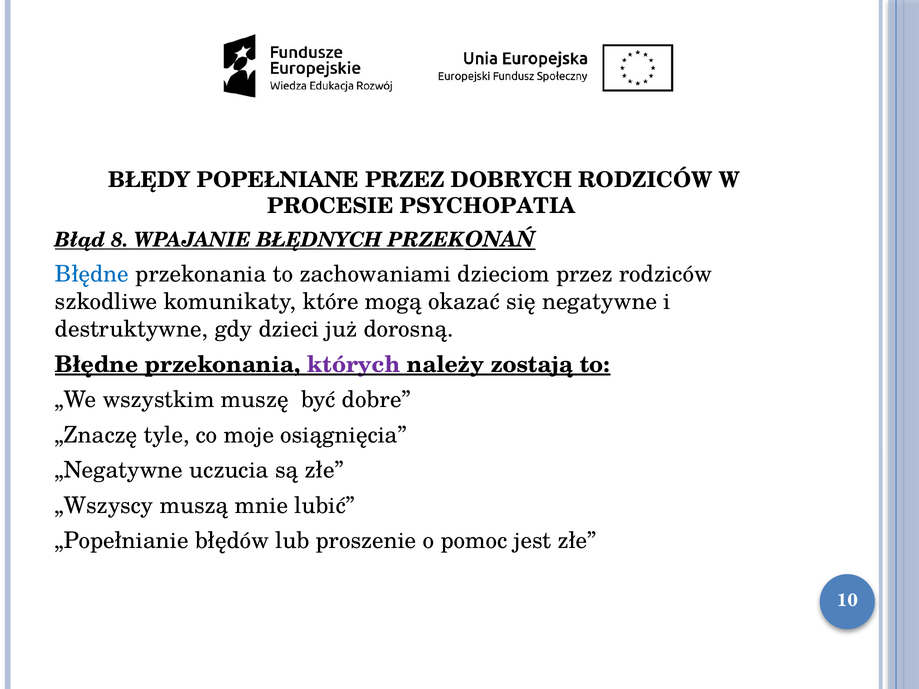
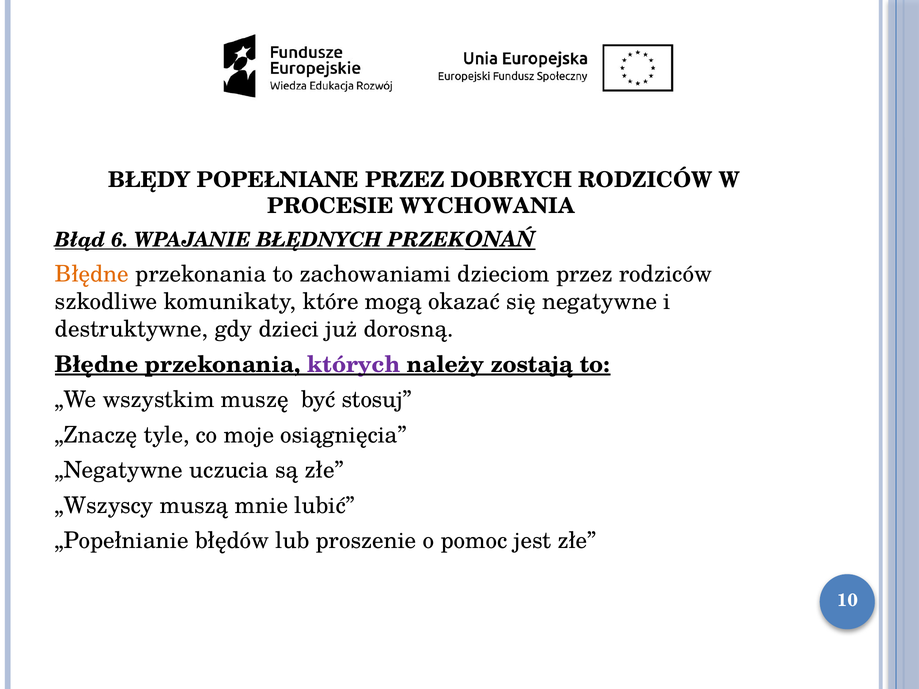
PSYCHOPATIA: PSYCHOPATIA -> WYCHOWANIA (487, 206)
8: 8 -> 6 (120, 240)
Błędne colour: blue -> orange (92, 274)
dobre: dobre -> stosuj (377, 400)
